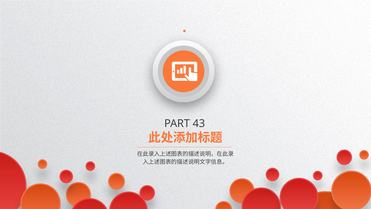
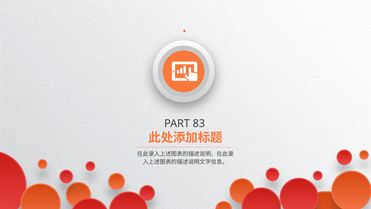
43: 43 -> 83 (199, 123)
